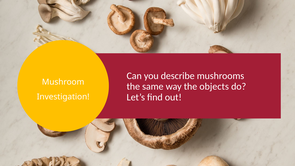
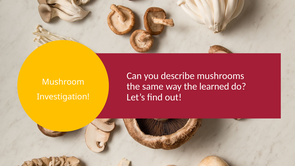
objects: objects -> learned (214, 87)
